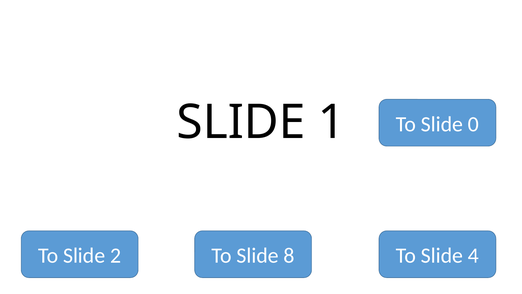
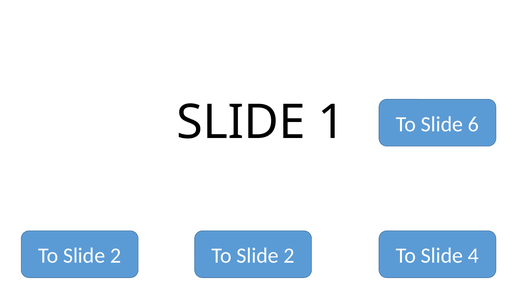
0: 0 -> 6 (473, 124)
8: 8 -> 2 (289, 255)
